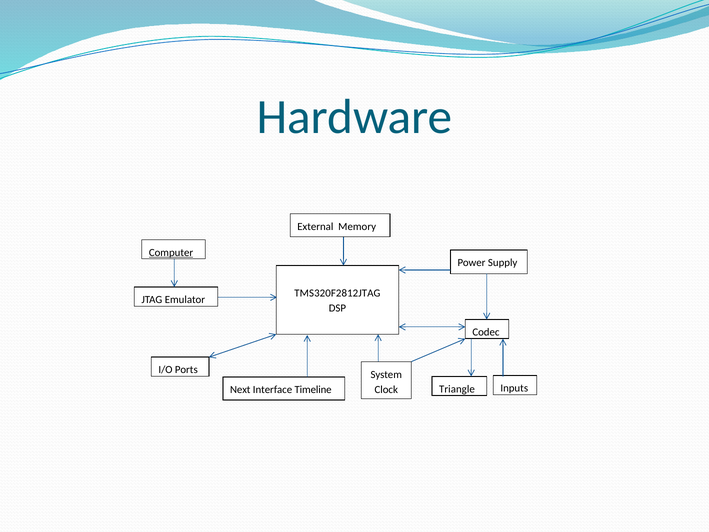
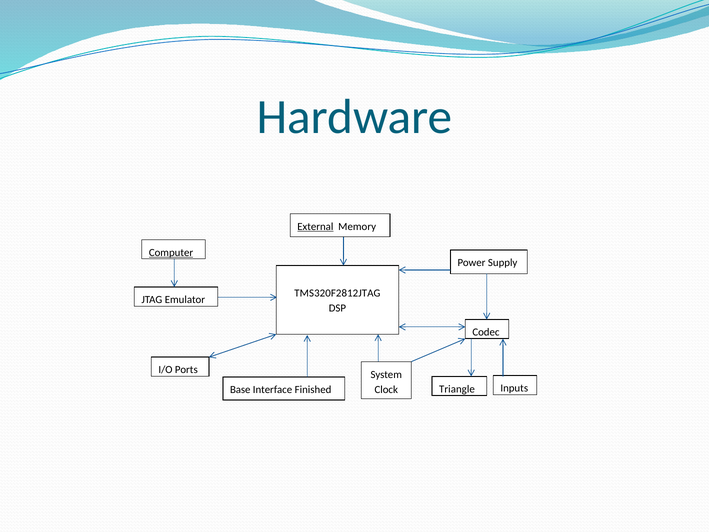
External underline: none -> present (315, 226)
Next: Next -> Base (240, 390)
Timeline: Timeline -> Finished (313, 390)
